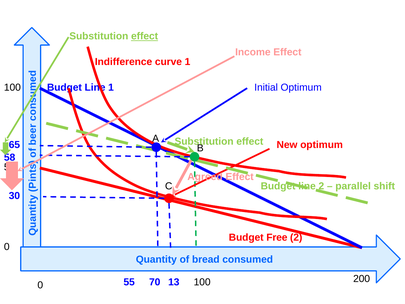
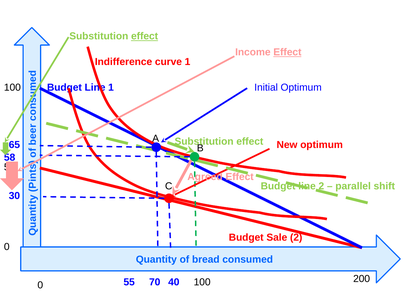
Effect underline: none -> present (287, 52)
Free: Free -> Sale (277, 237)
13: 13 -> 40 (174, 282)
